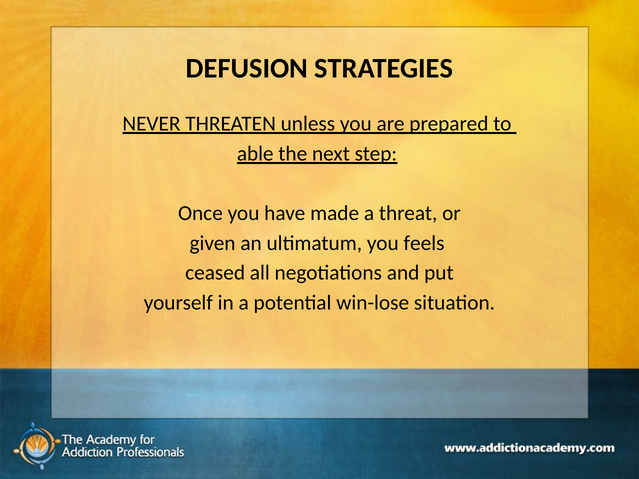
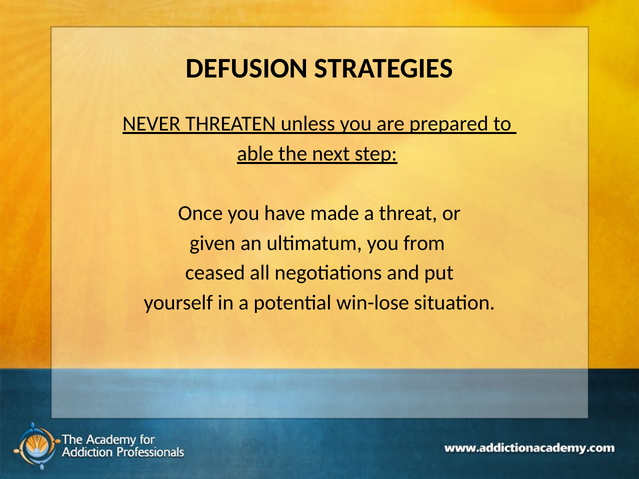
feels: feels -> from (424, 243)
